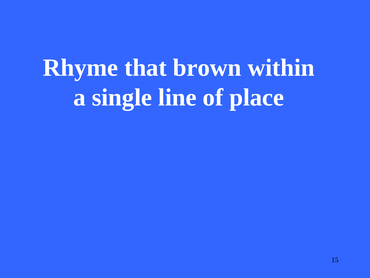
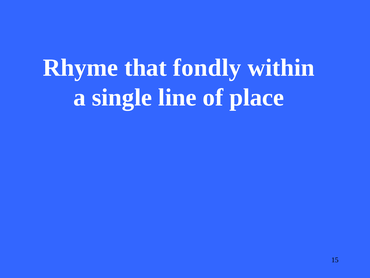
brown: brown -> fondly (207, 68)
